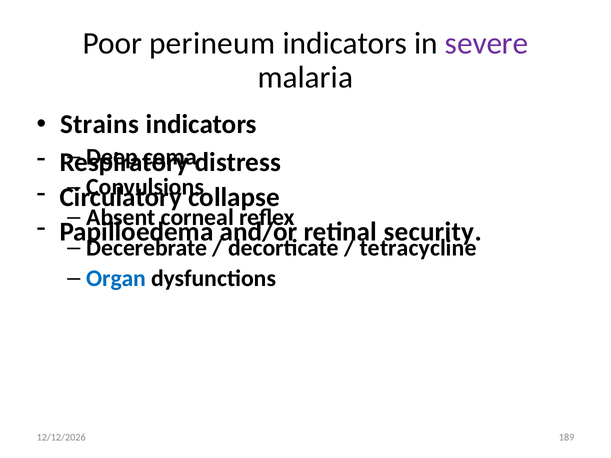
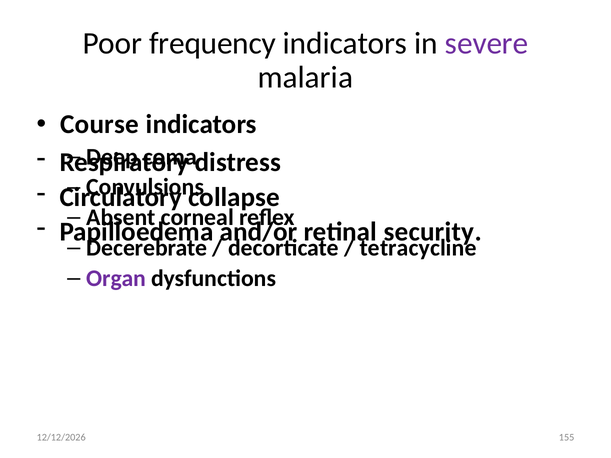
perineum: perineum -> frequency (212, 44)
Strains: Strains -> Course (100, 124)
Organ colour: blue -> purple (116, 279)
189: 189 -> 155 (567, 438)
